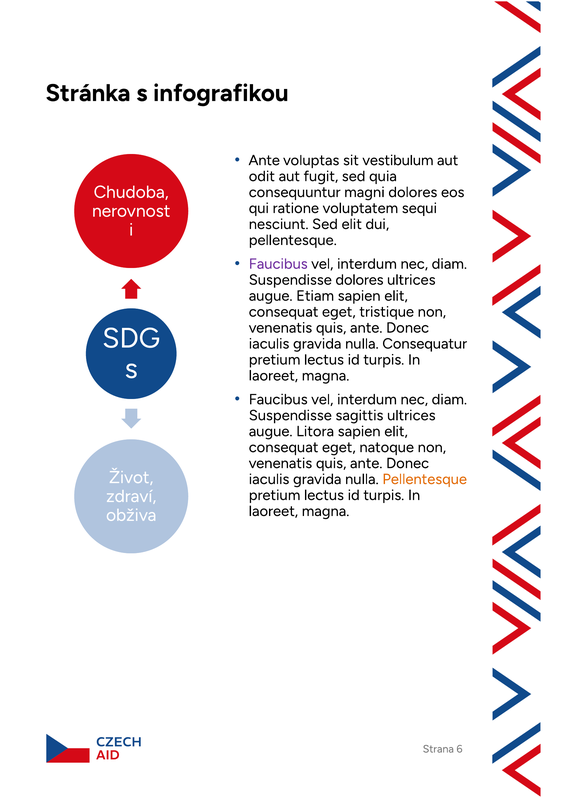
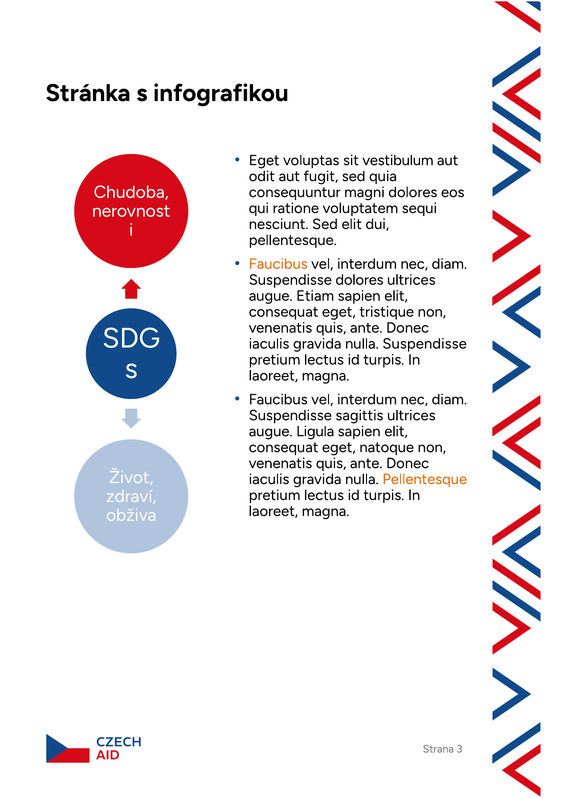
Ante: Ante -> Eget (264, 160)
Faucibus colour: purple -> orange (278, 264)
nulla Consequatur: Consequatur -> Suspendisse (425, 343)
Litora: Litora -> Ligula (315, 431)
6: 6 -> 3 (459, 748)
